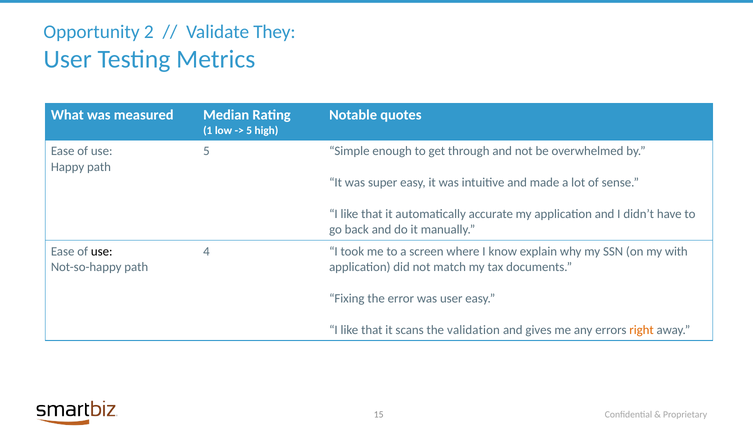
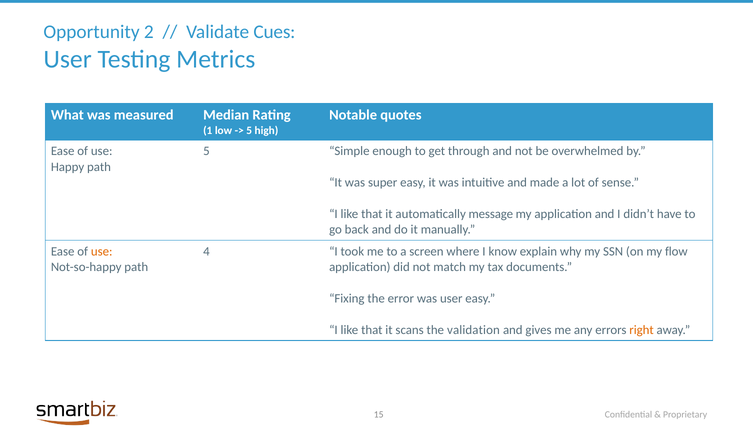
They: They -> Cues (274, 32)
accurate: accurate -> message (491, 214)
use colour: black -> orange (102, 252)
with: with -> flow (676, 252)
